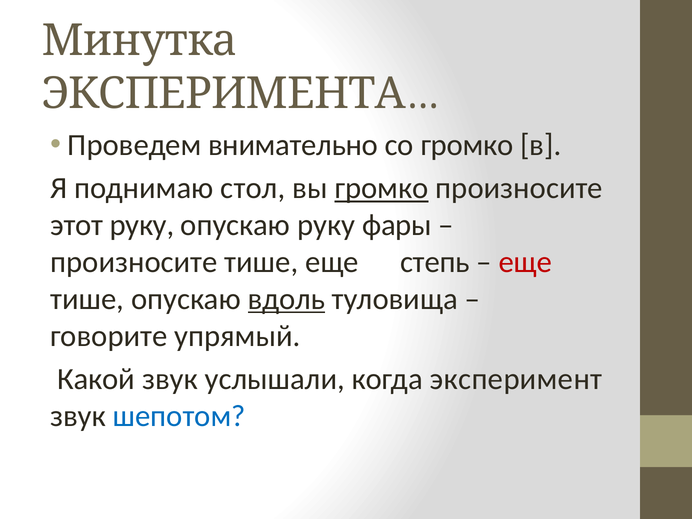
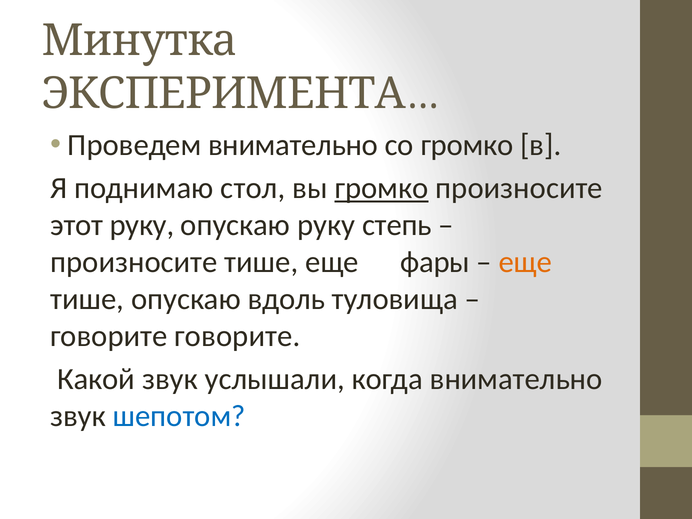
фары: фары -> степь (397, 225)
степь: степь -> фары (435, 262)
еще colour: red -> orange (526, 262)
вдоль underline: present -> none (286, 299)
говорите упрямый: упрямый -> говорите (237, 336)
когда эксперимент: эксперимент -> внимательно (516, 379)
